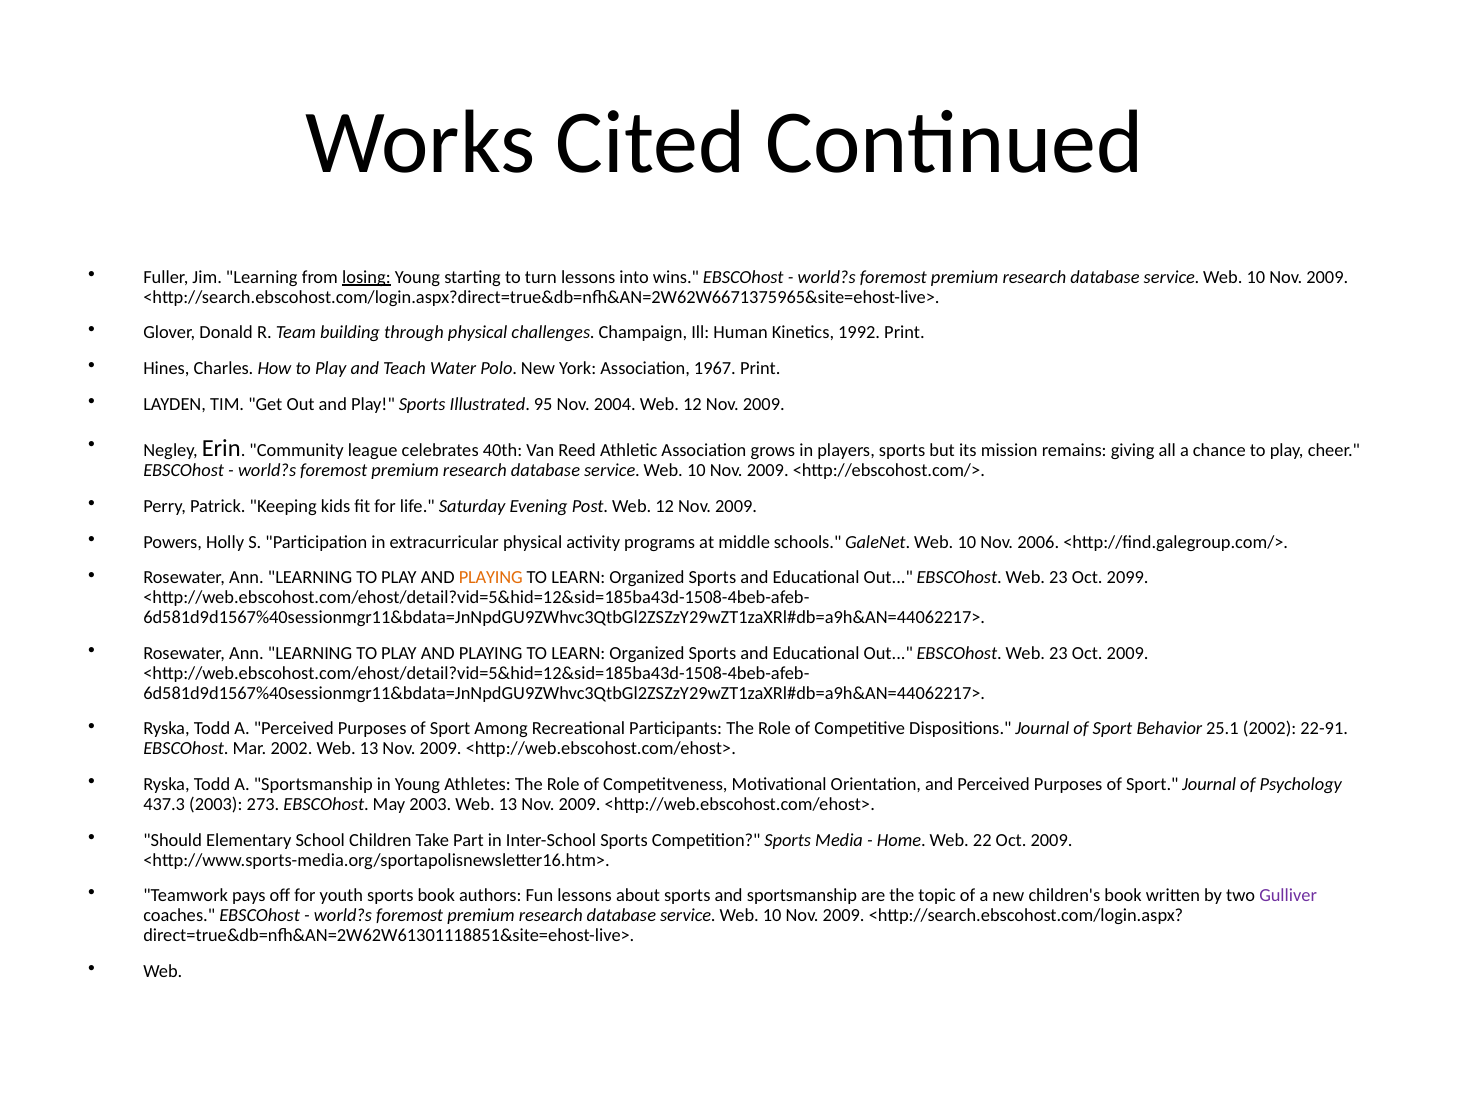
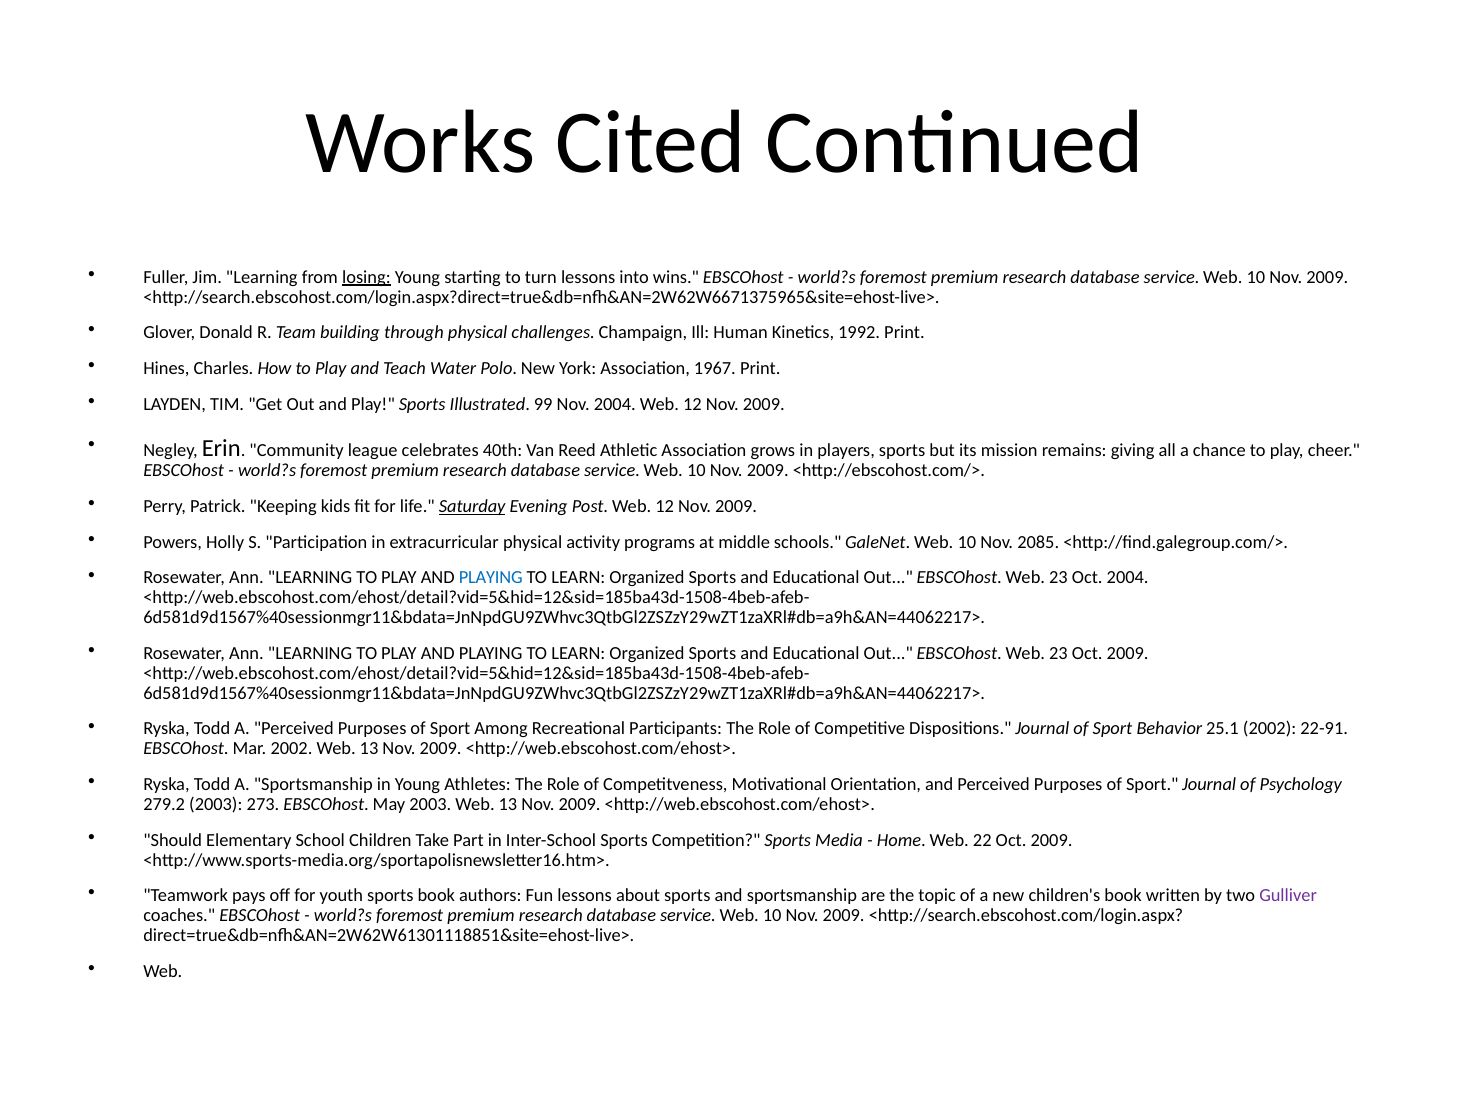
95: 95 -> 99 (543, 404)
Saturday underline: none -> present (472, 506)
2006: 2006 -> 2085 (1038, 542)
PLAYING colour: orange -> blue (491, 578)
Oct 2099: 2099 -> 2004 (1128, 578)
437.3: 437.3 -> 279.2 (164, 804)
